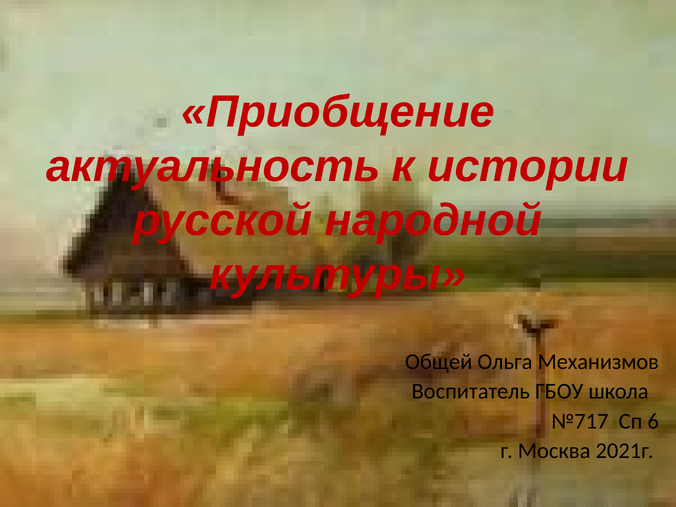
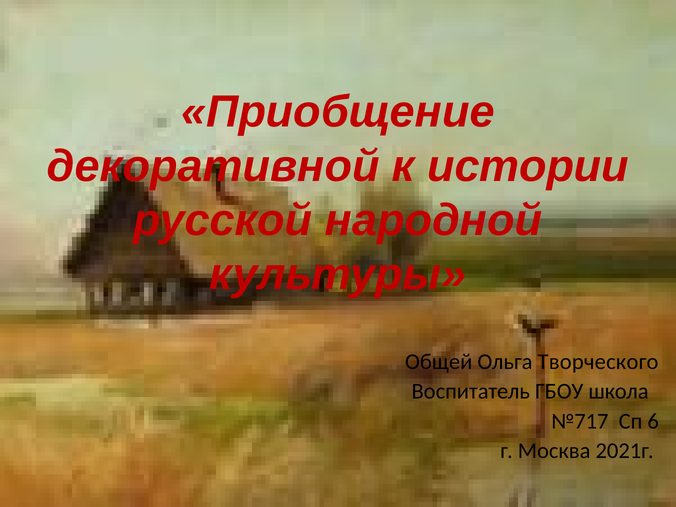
актуальность: актуальность -> декоративной (213, 166)
Механизмов: Механизмов -> Творческого (598, 362)
